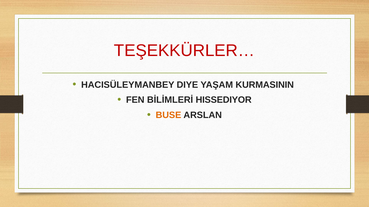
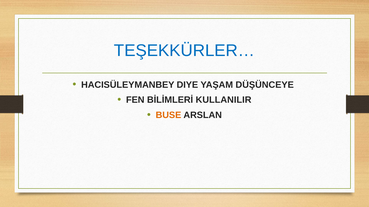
TEŞEKKÜRLER… colour: red -> blue (184, 51)
KURMASININ: KURMASININ -> DÜŞÜNCEYE (265, 85)
HISSEDIYOR: HISSEDIYOR -> KULLANILIR (224, 100)
